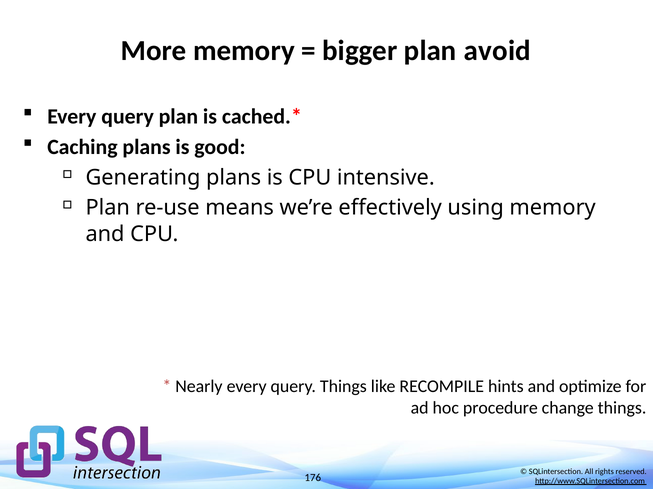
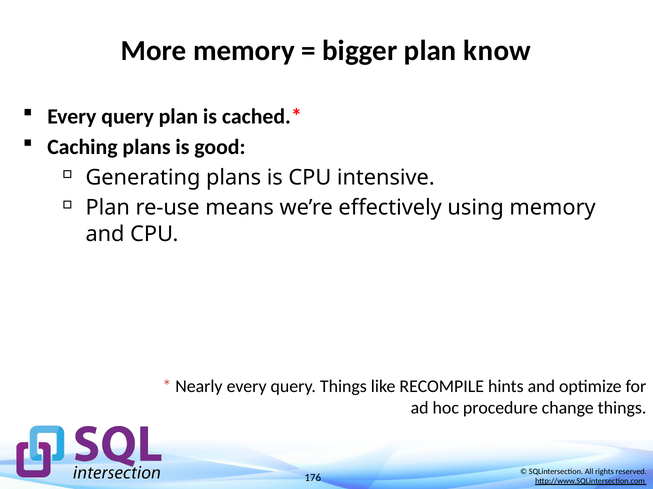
avoid: avoid -> know (497, 51)
